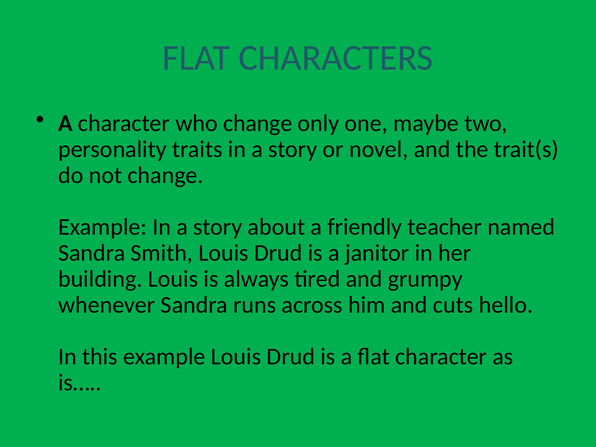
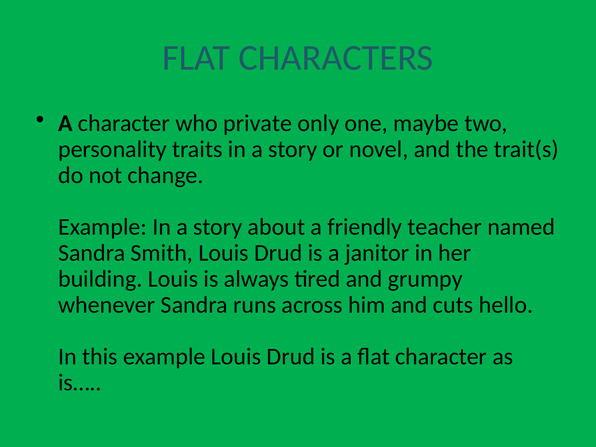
who change: change -> private (258, 123)
